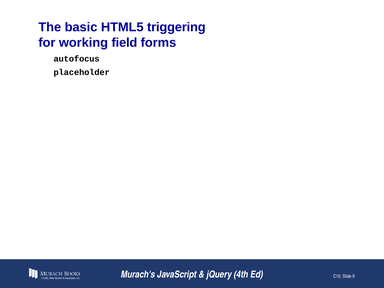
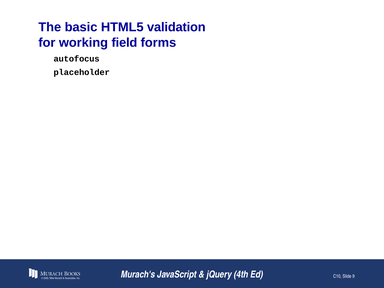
triggering: triggering -> validation (176, 27)
